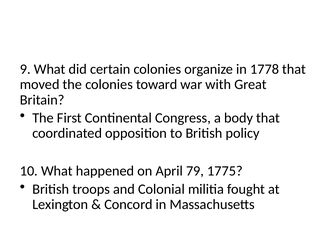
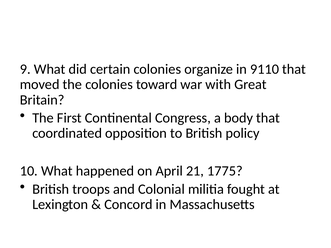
1778: 1778 -> 9110 (265, 69)
79: 79 -> 21 (195, 171)
